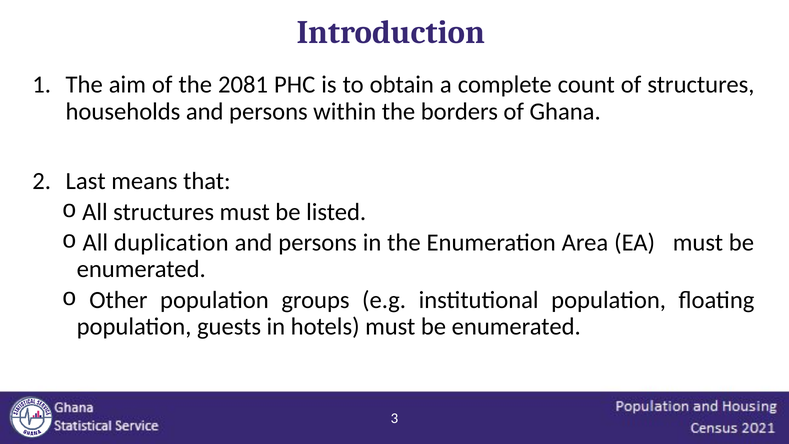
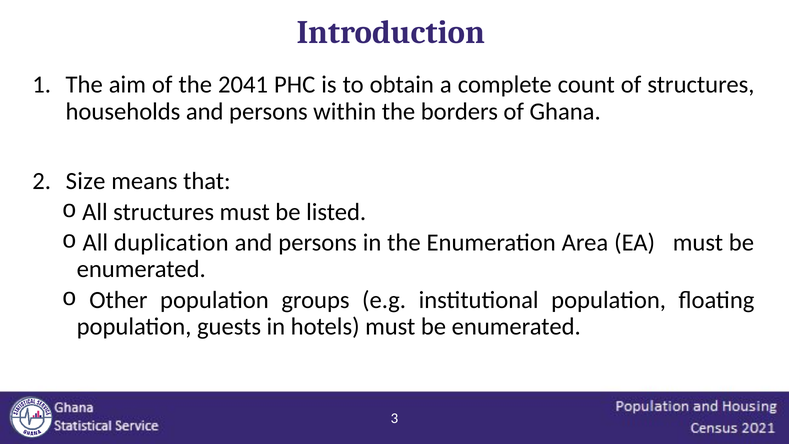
2081: 2081 -> 2041 (243, 85)
Last: Last -> Size (86, 181)
